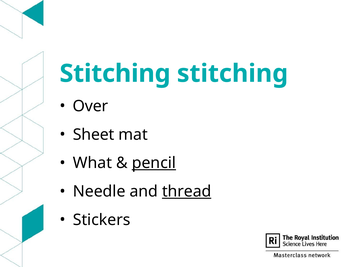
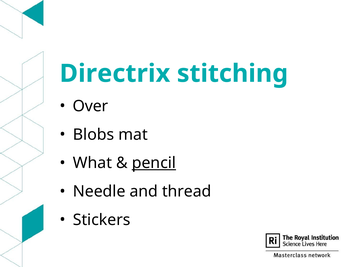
Stitching: Stitching -> Directrix (115, 74)
Sheet: Sheet -> Blobs (94, 135)
thread underline: present -> none (187, 191)
